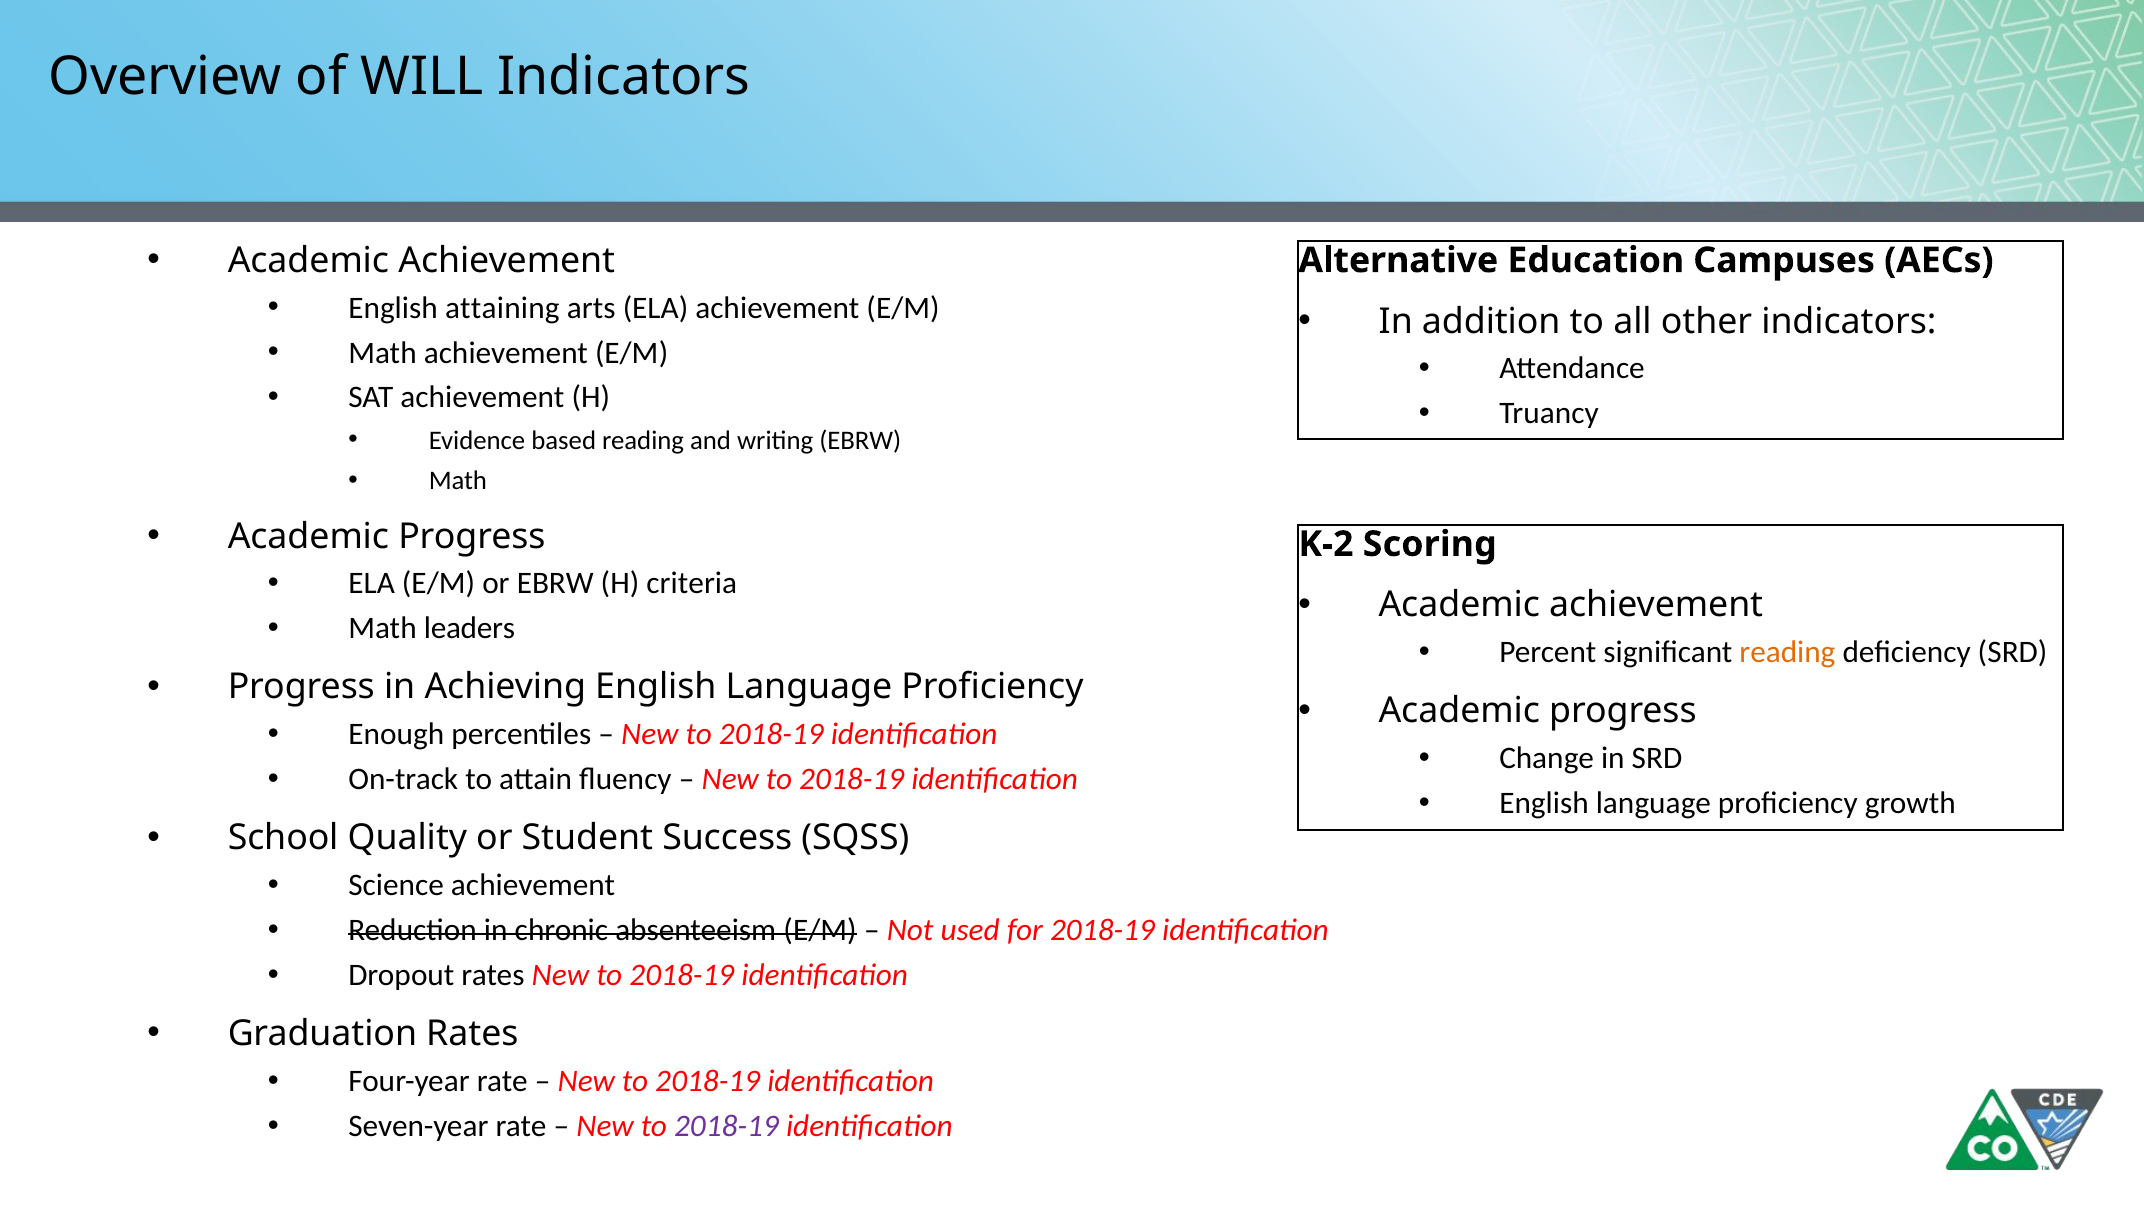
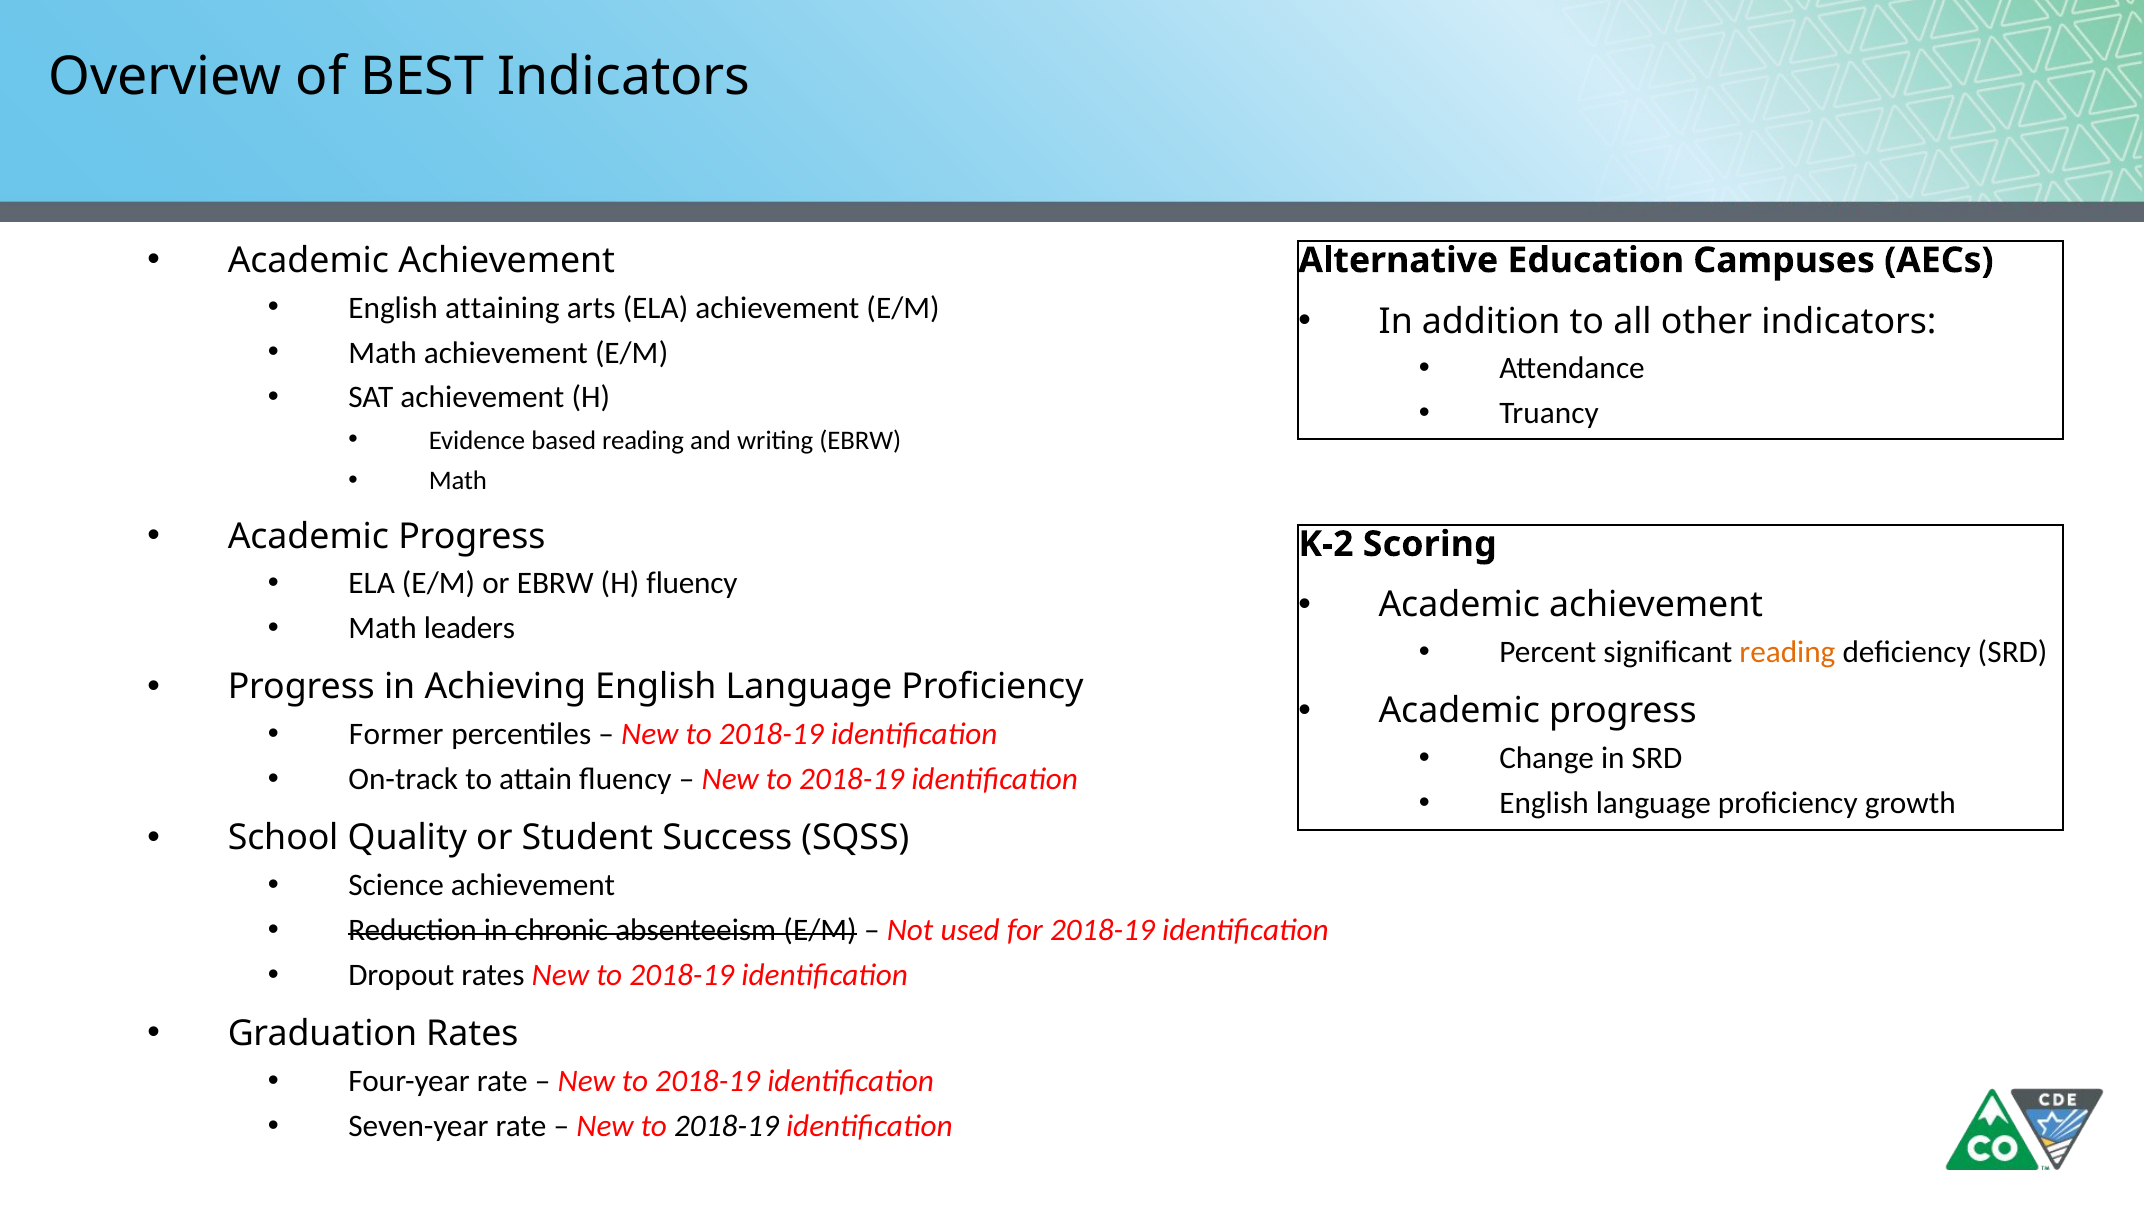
WILL: WILL -> BEST (422, 77)
H criteria: criteria -> fluency (692, 584)
Enough: Enough -> Former (396, 734)
2018-19 colour: purple -> black (726, 1126)
